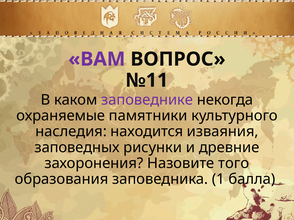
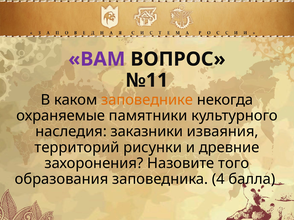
заповеднике colour: purple -> orange (147, 100)
находится: находится -> заказники (147, 132)
заповедных: заповедных -> территорий (77, 148)
1: 1 -> 4 (218, 179)
